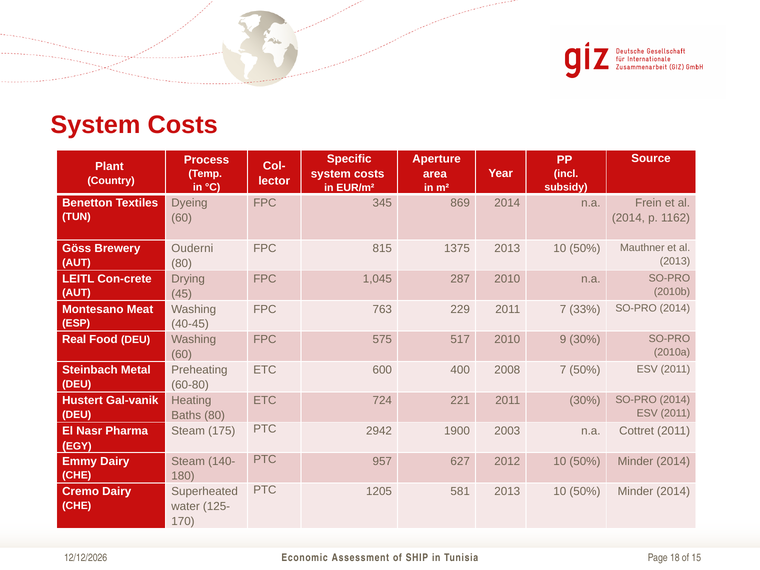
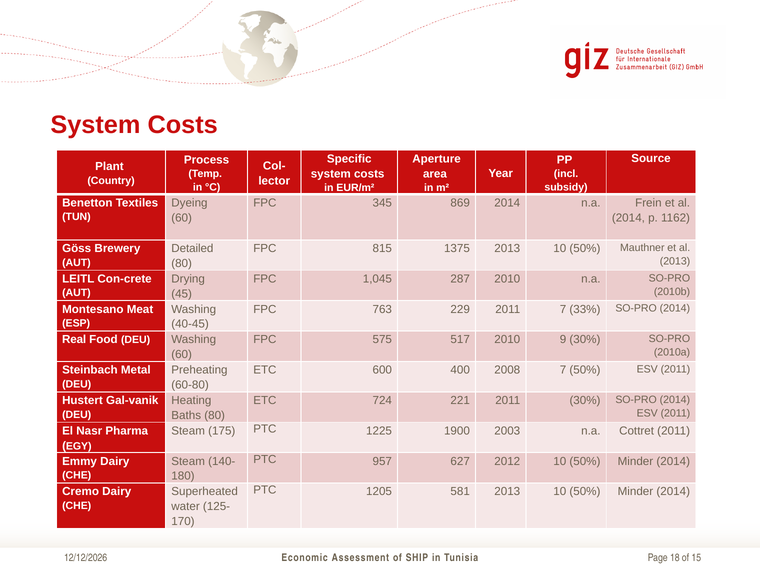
Ouderni: Ouderni -> Detailed (192, 248)
2942: 2942 -> 1225 (379, 431)
